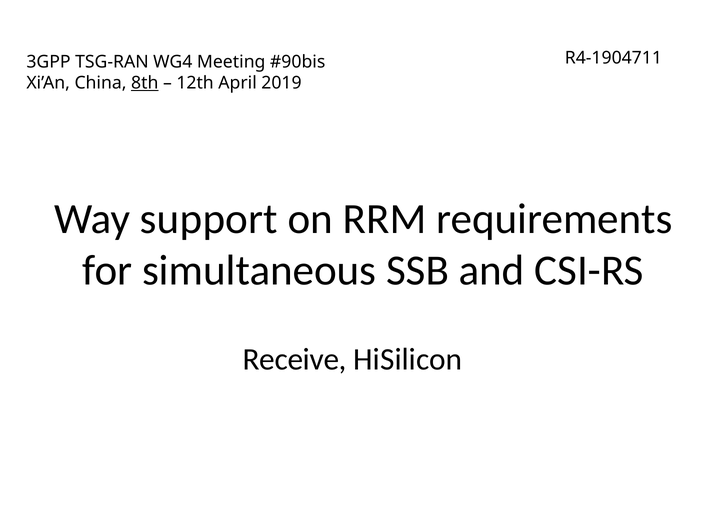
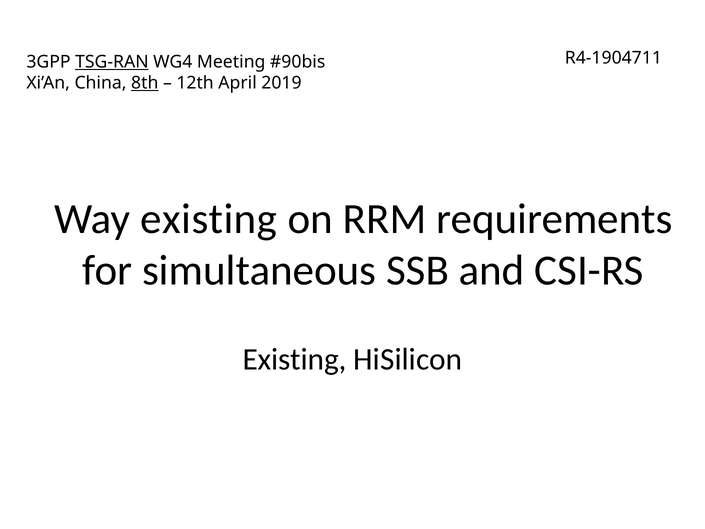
TSG-RAN underline: none -> present (112, 62)
Way support: support -> existing (209, 219)
Receive: Receive -> Existing (295, 359)
